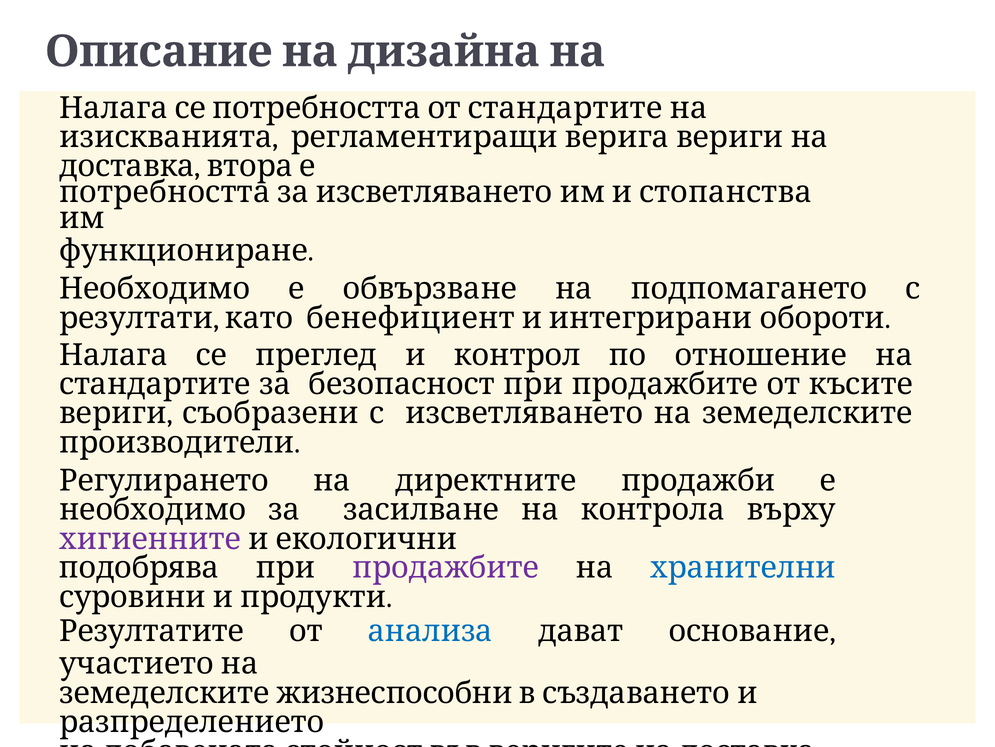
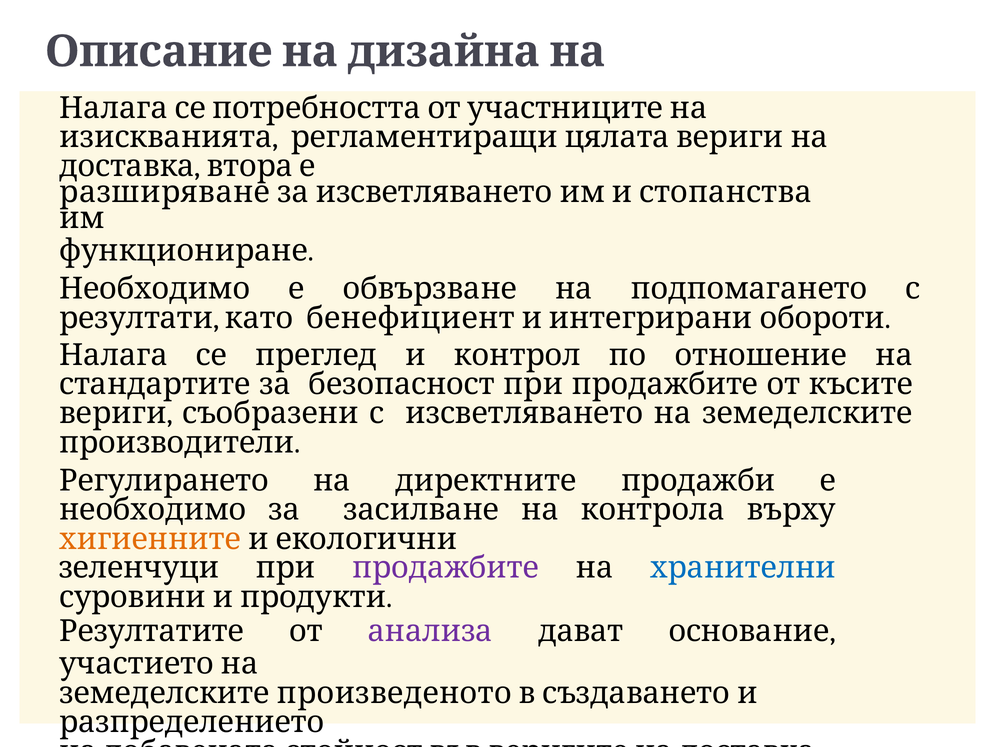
от стандартите: стандартите -> участниците (565, 108)
верига: верига -> цялата (617, 137)
потребността: потребността -> разширяване (165, 192)
хигиенните colour: purple -> orange (150, 538)
подобрява: подобрява -> зеленчуци (139, 567)
анализа colour: blue -> purple (430, 630)
жизнеспособни: жизнеспособни -> произведеното (394, 692)
